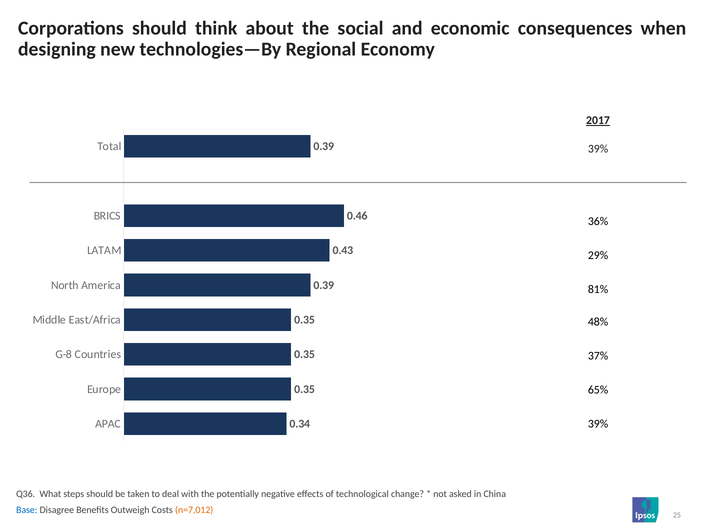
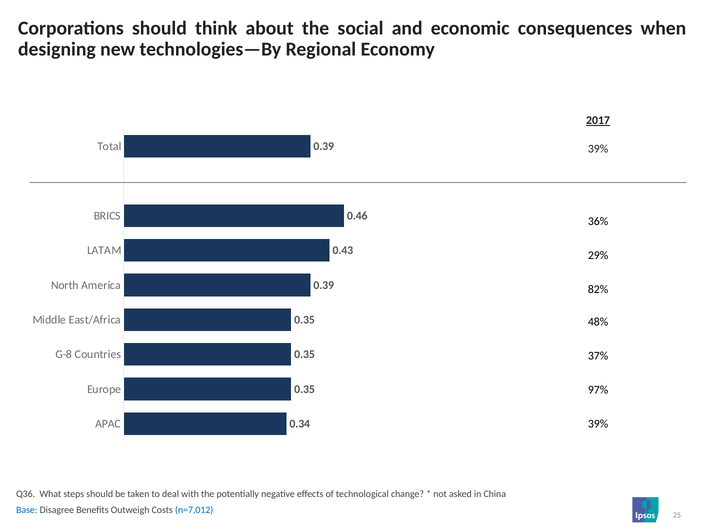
81%: 81% -> 82% (598, 290)
65%: 65% -> 97% (598, 390)
n=7,012 colour: orange -> blue (194, 510)
